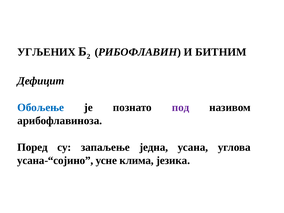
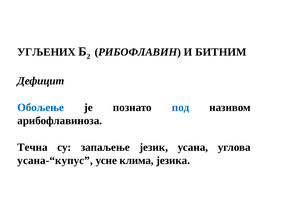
под colour: purple -> blue (181, 107)
Поред: Поред -> Течна (33, 147)
једна: једна -> језик (154, 147)
усана-“сојино: усана-“сојино -> усана-“купус (55, 161)
